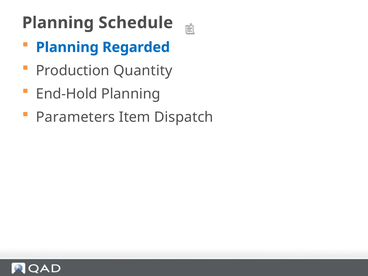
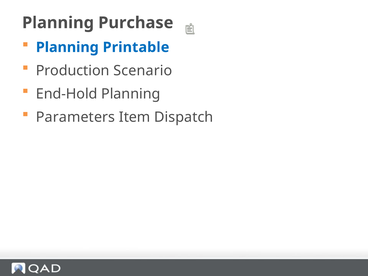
Schedule: Schedule -> Purchase (136, 23)
Regarded: Regarded -> Printable (136, 47)
Quantity: Quantity -> Scenario (143, 71)
